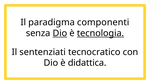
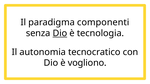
tecnologia underline: present -> none (100, 33)
sentenziati: sentenziati -> autonomia (43, 52)
didattica: didattica -> vogliono (87, 63)
